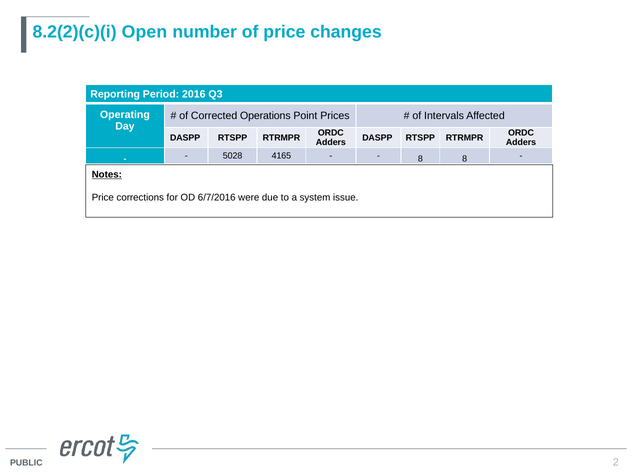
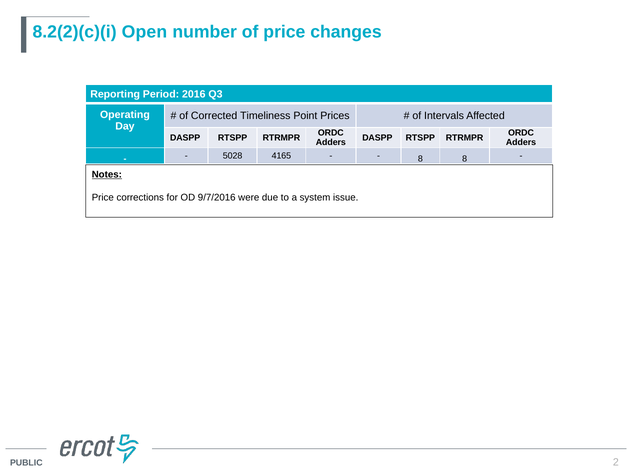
Operations: Operations -> Timeliness (265, 116)
6/7/2016: 6/7/2016 -> 9/7/2016 (217, 197)
